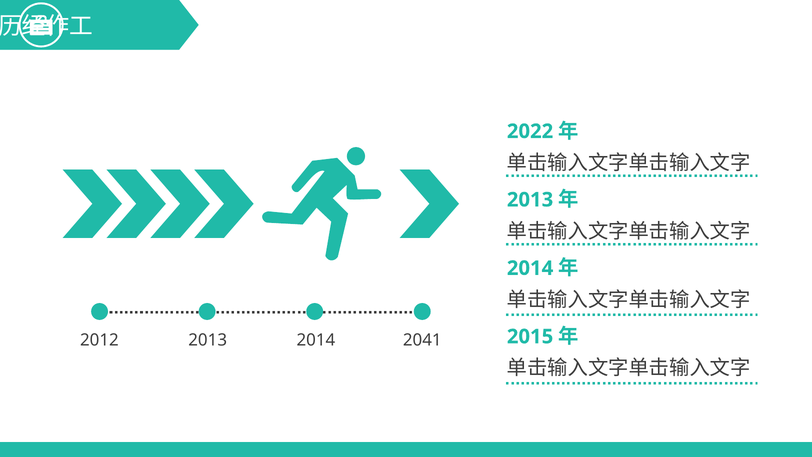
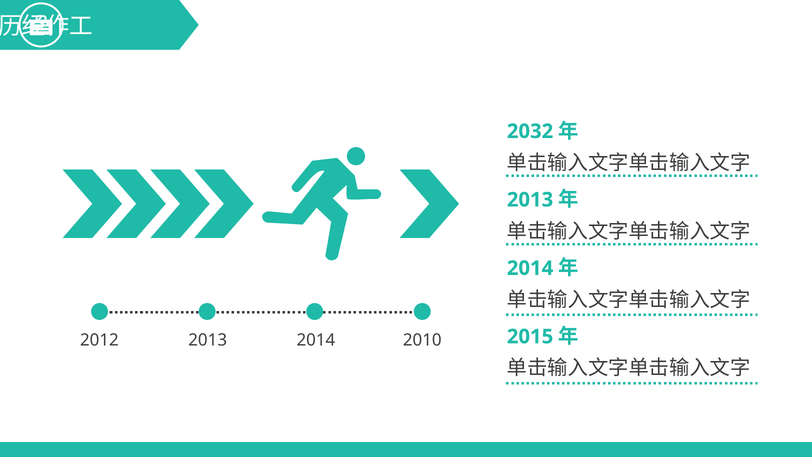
2022: 2022 -> 2032 (530, 131)
2041: 2041 -> 2010 (422, 340)
